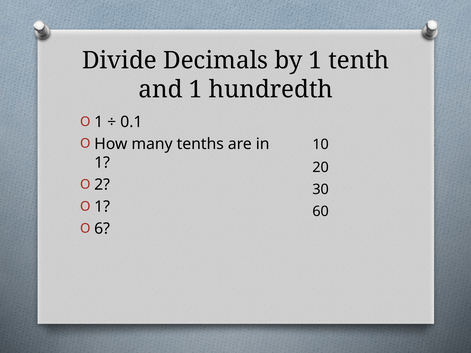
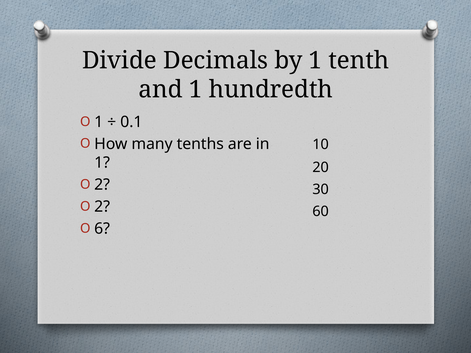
1: 1 -> 2 (102, 207)
